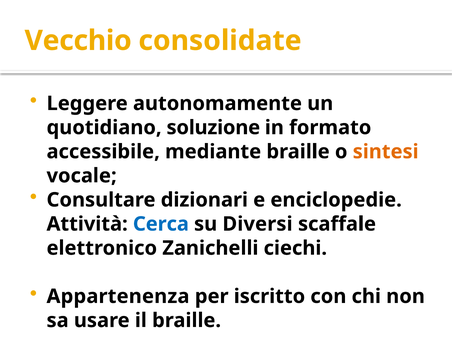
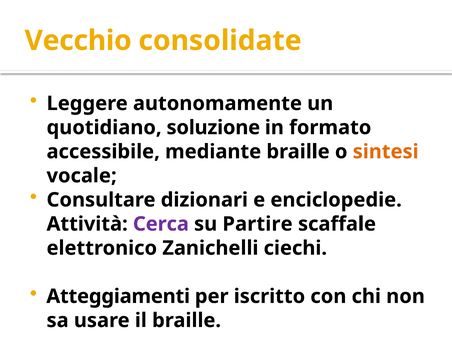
Cerca colour: blue -> purple (161, 224)
Diversi: Diversi -> Partire (258, 224)
Appartenenza: Appartenenza -> Atteggiamenti (118, 296)
